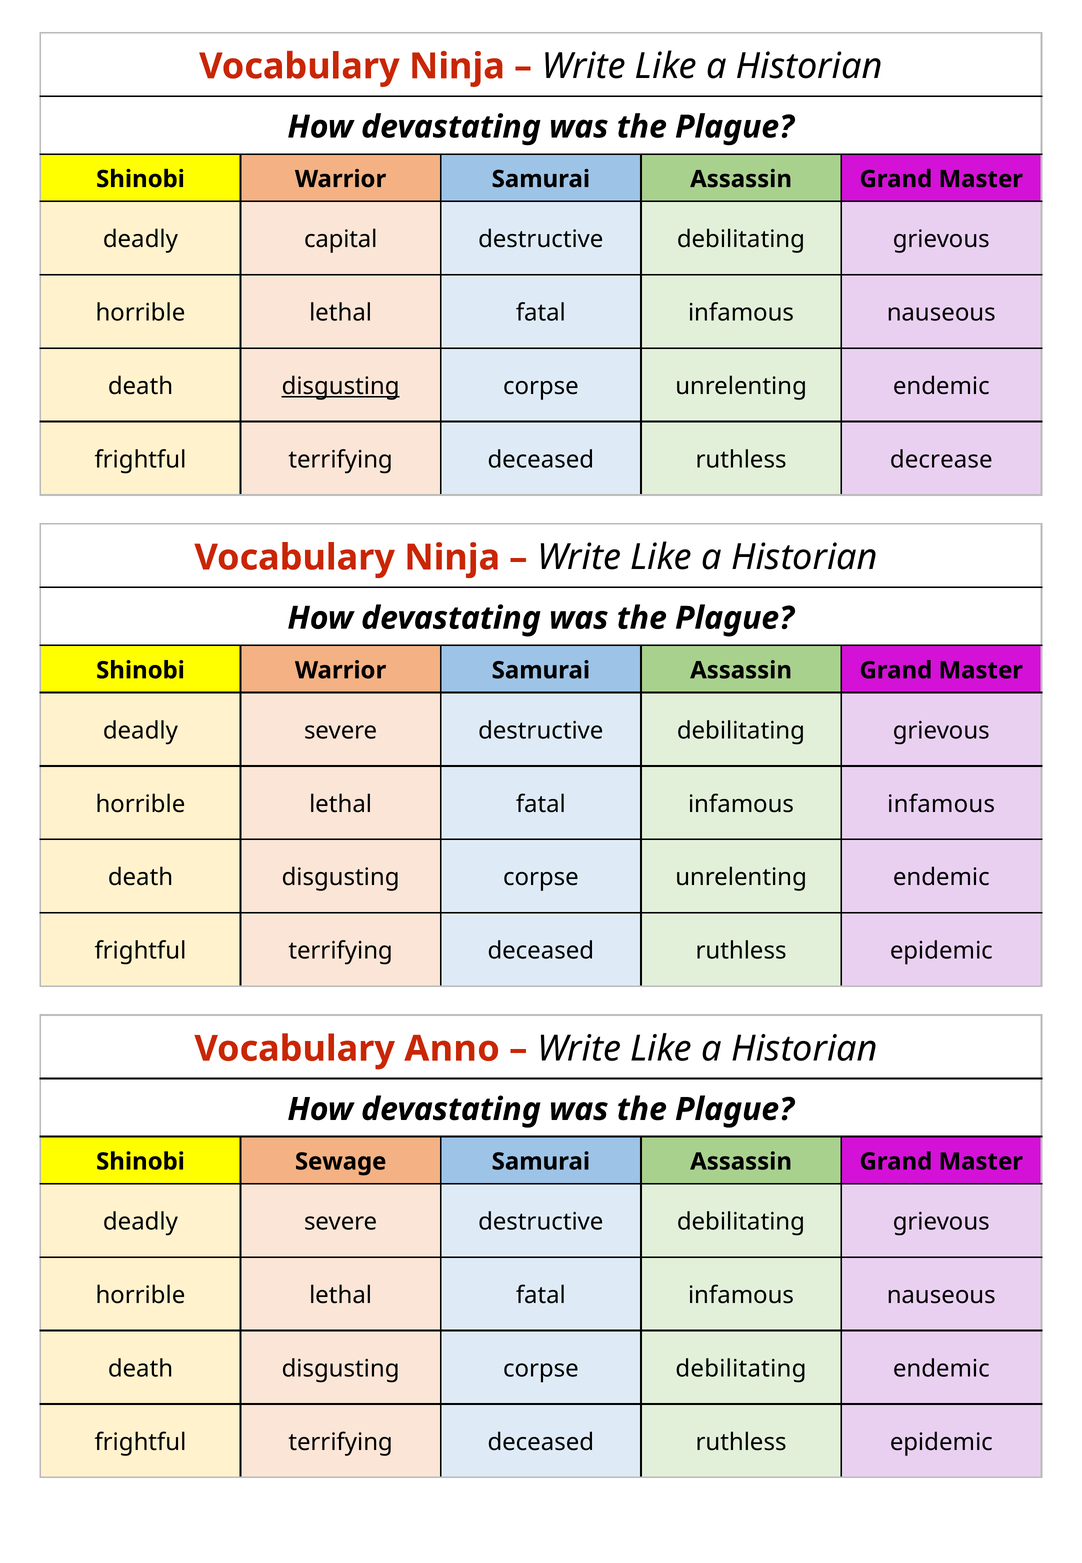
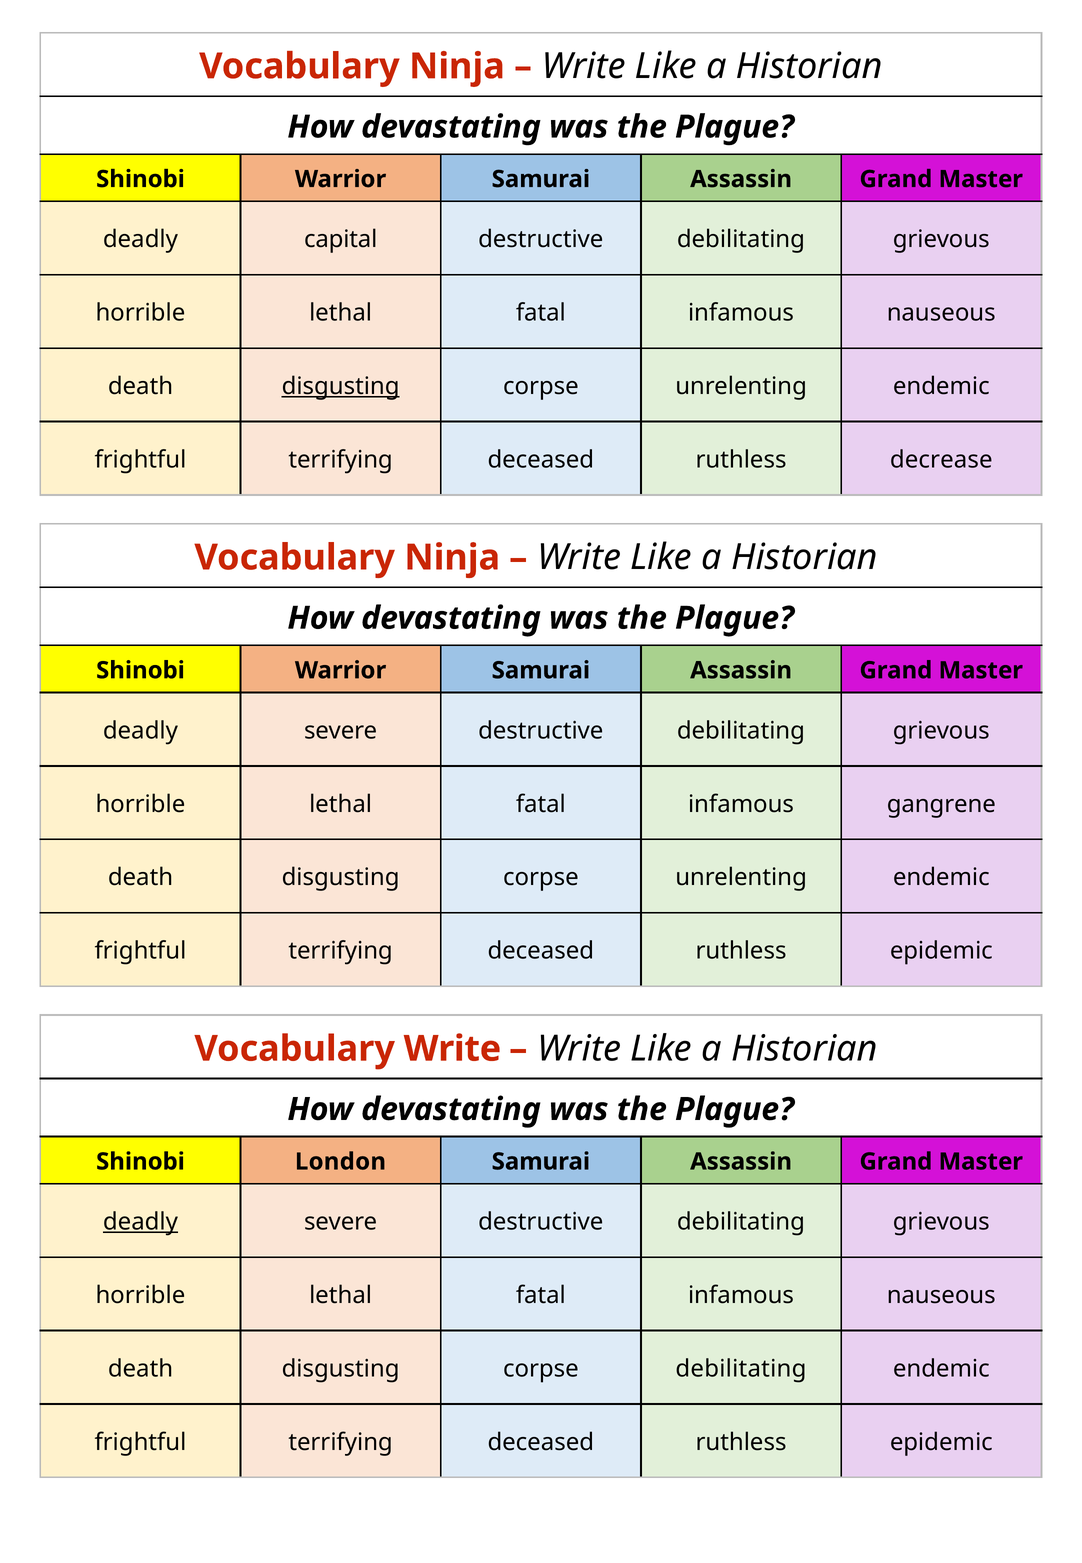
infamous infamous: infamous -> gangrene (941, 804)
Vocabulary Anno: Anno -> Write (452, 1049)
Sewage: Sewage -> London (340, 1162)
deadly underline: none -> present (140, 1222)
